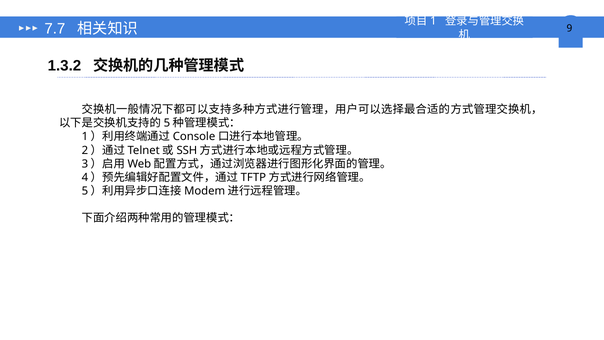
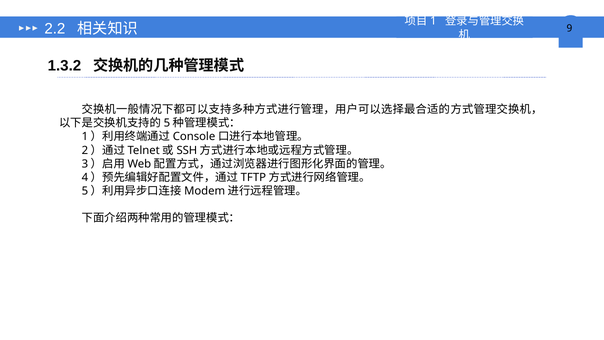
7.7: 7.7 -> 2.2 (55, 29)
